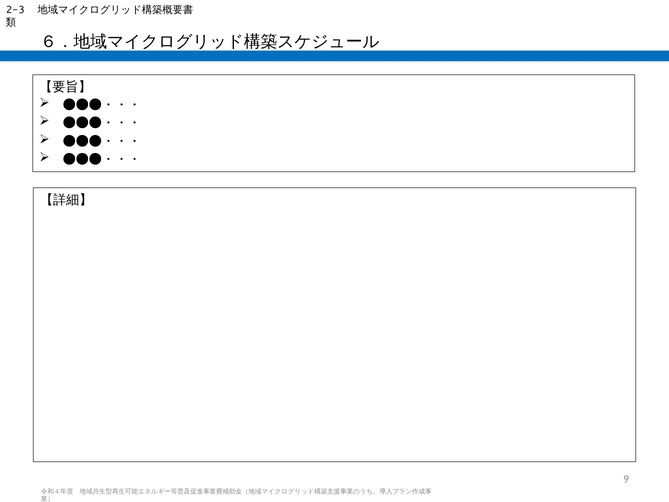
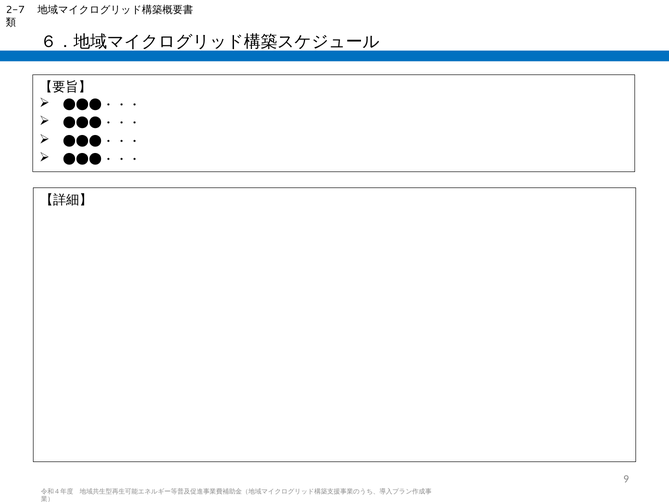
2-3: 2-3 -> 2-7 (15, 10)
